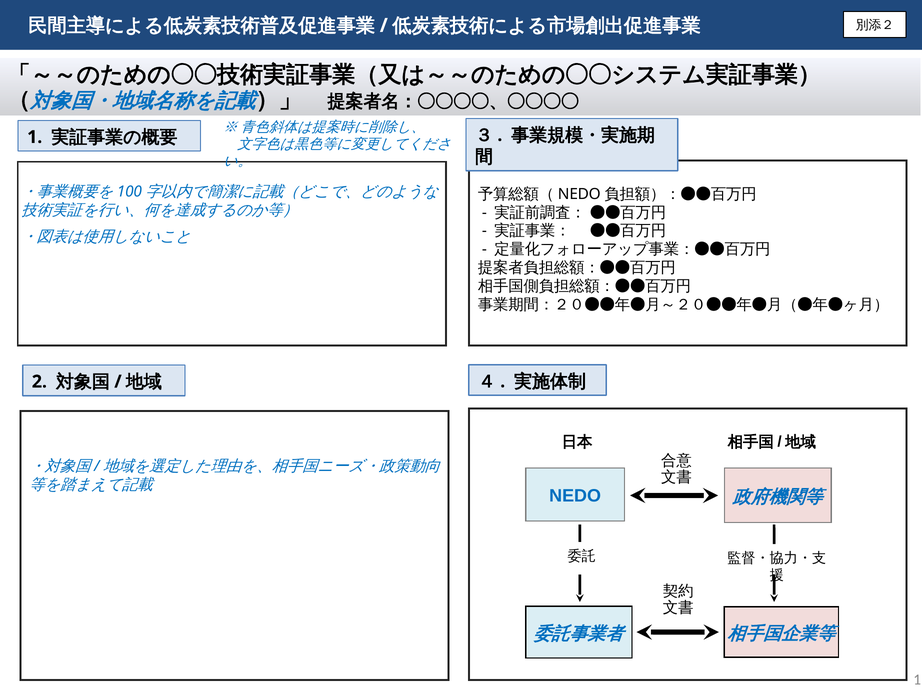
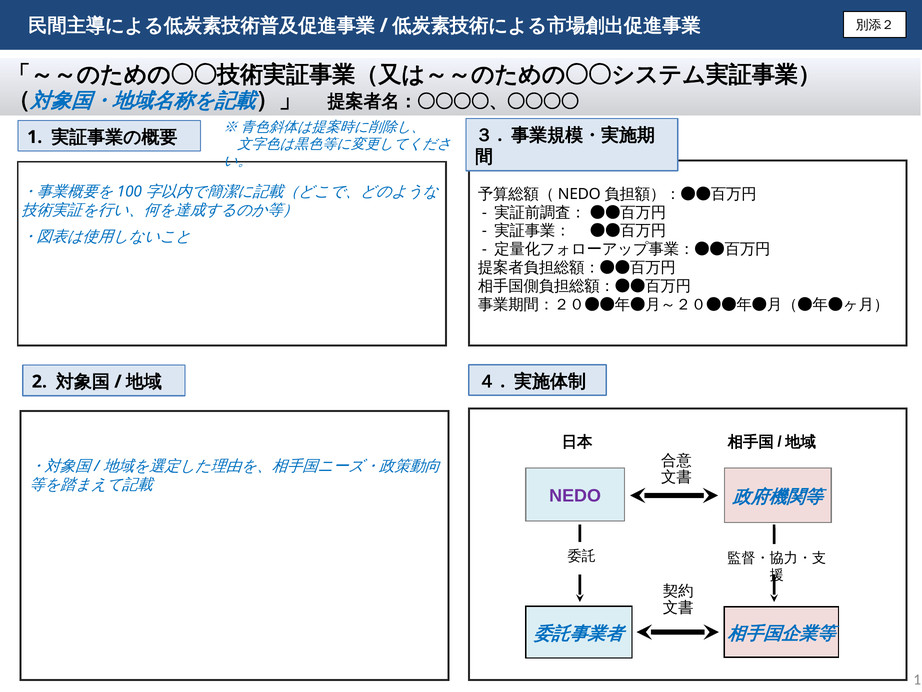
NEDO colour: blue -> purple (575, 495)
